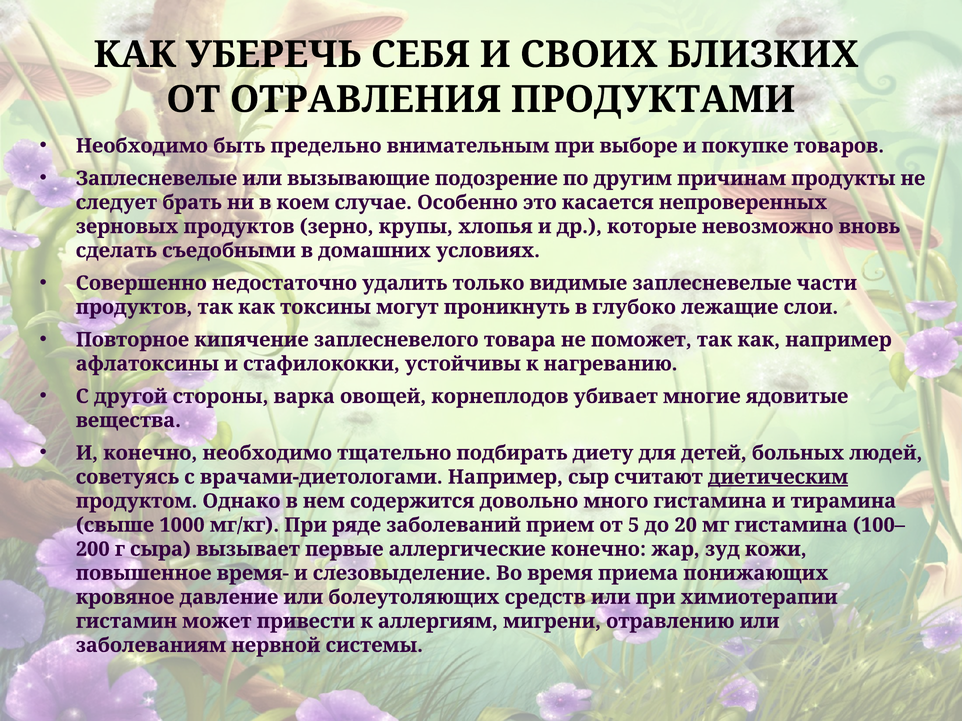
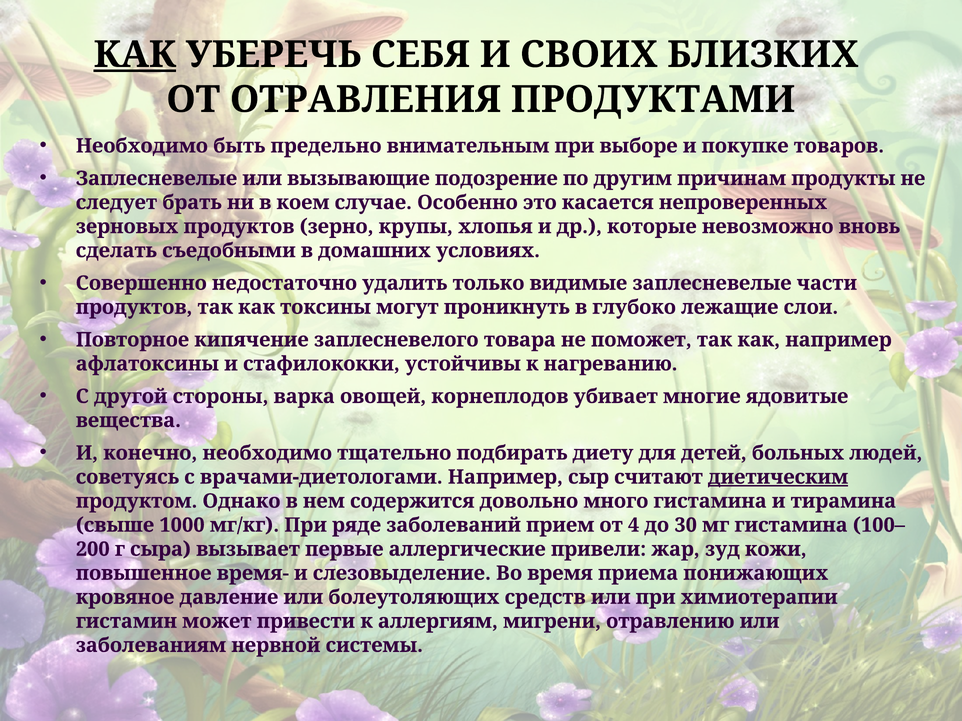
КАК underline: none -> present (135, 55)
5: 5 -> 4 (634, 525)
20: 20 -> 30 (686, 525)
аллергические конечно: конечно -> привели (599, 550)
